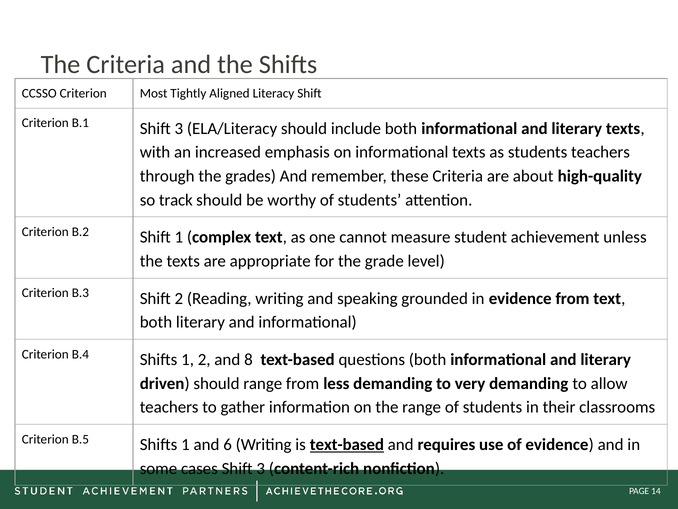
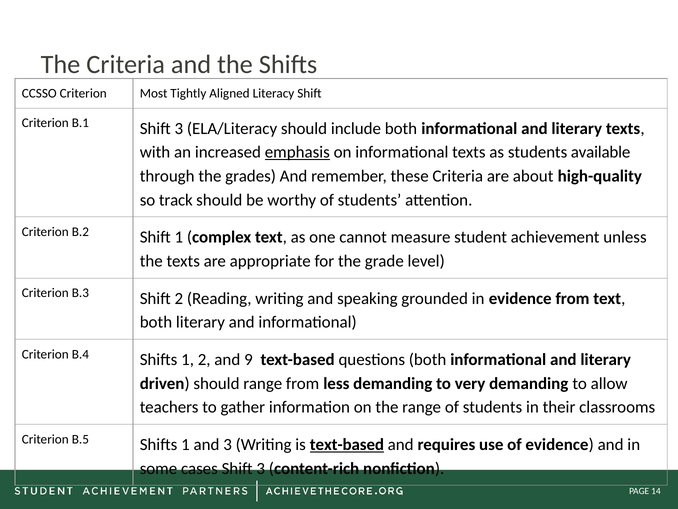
emphasis underline: none -> present (297, 152)
students teachers: teachers -> available (601, 152)
8: 8 -> 9 (248, 359)
and 6: 6 -> 3 (228, 444)
